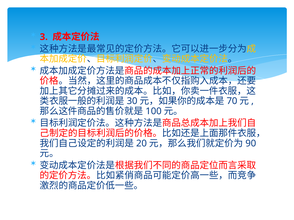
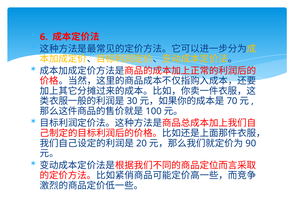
3: 3 -> 6 (44, 37)
